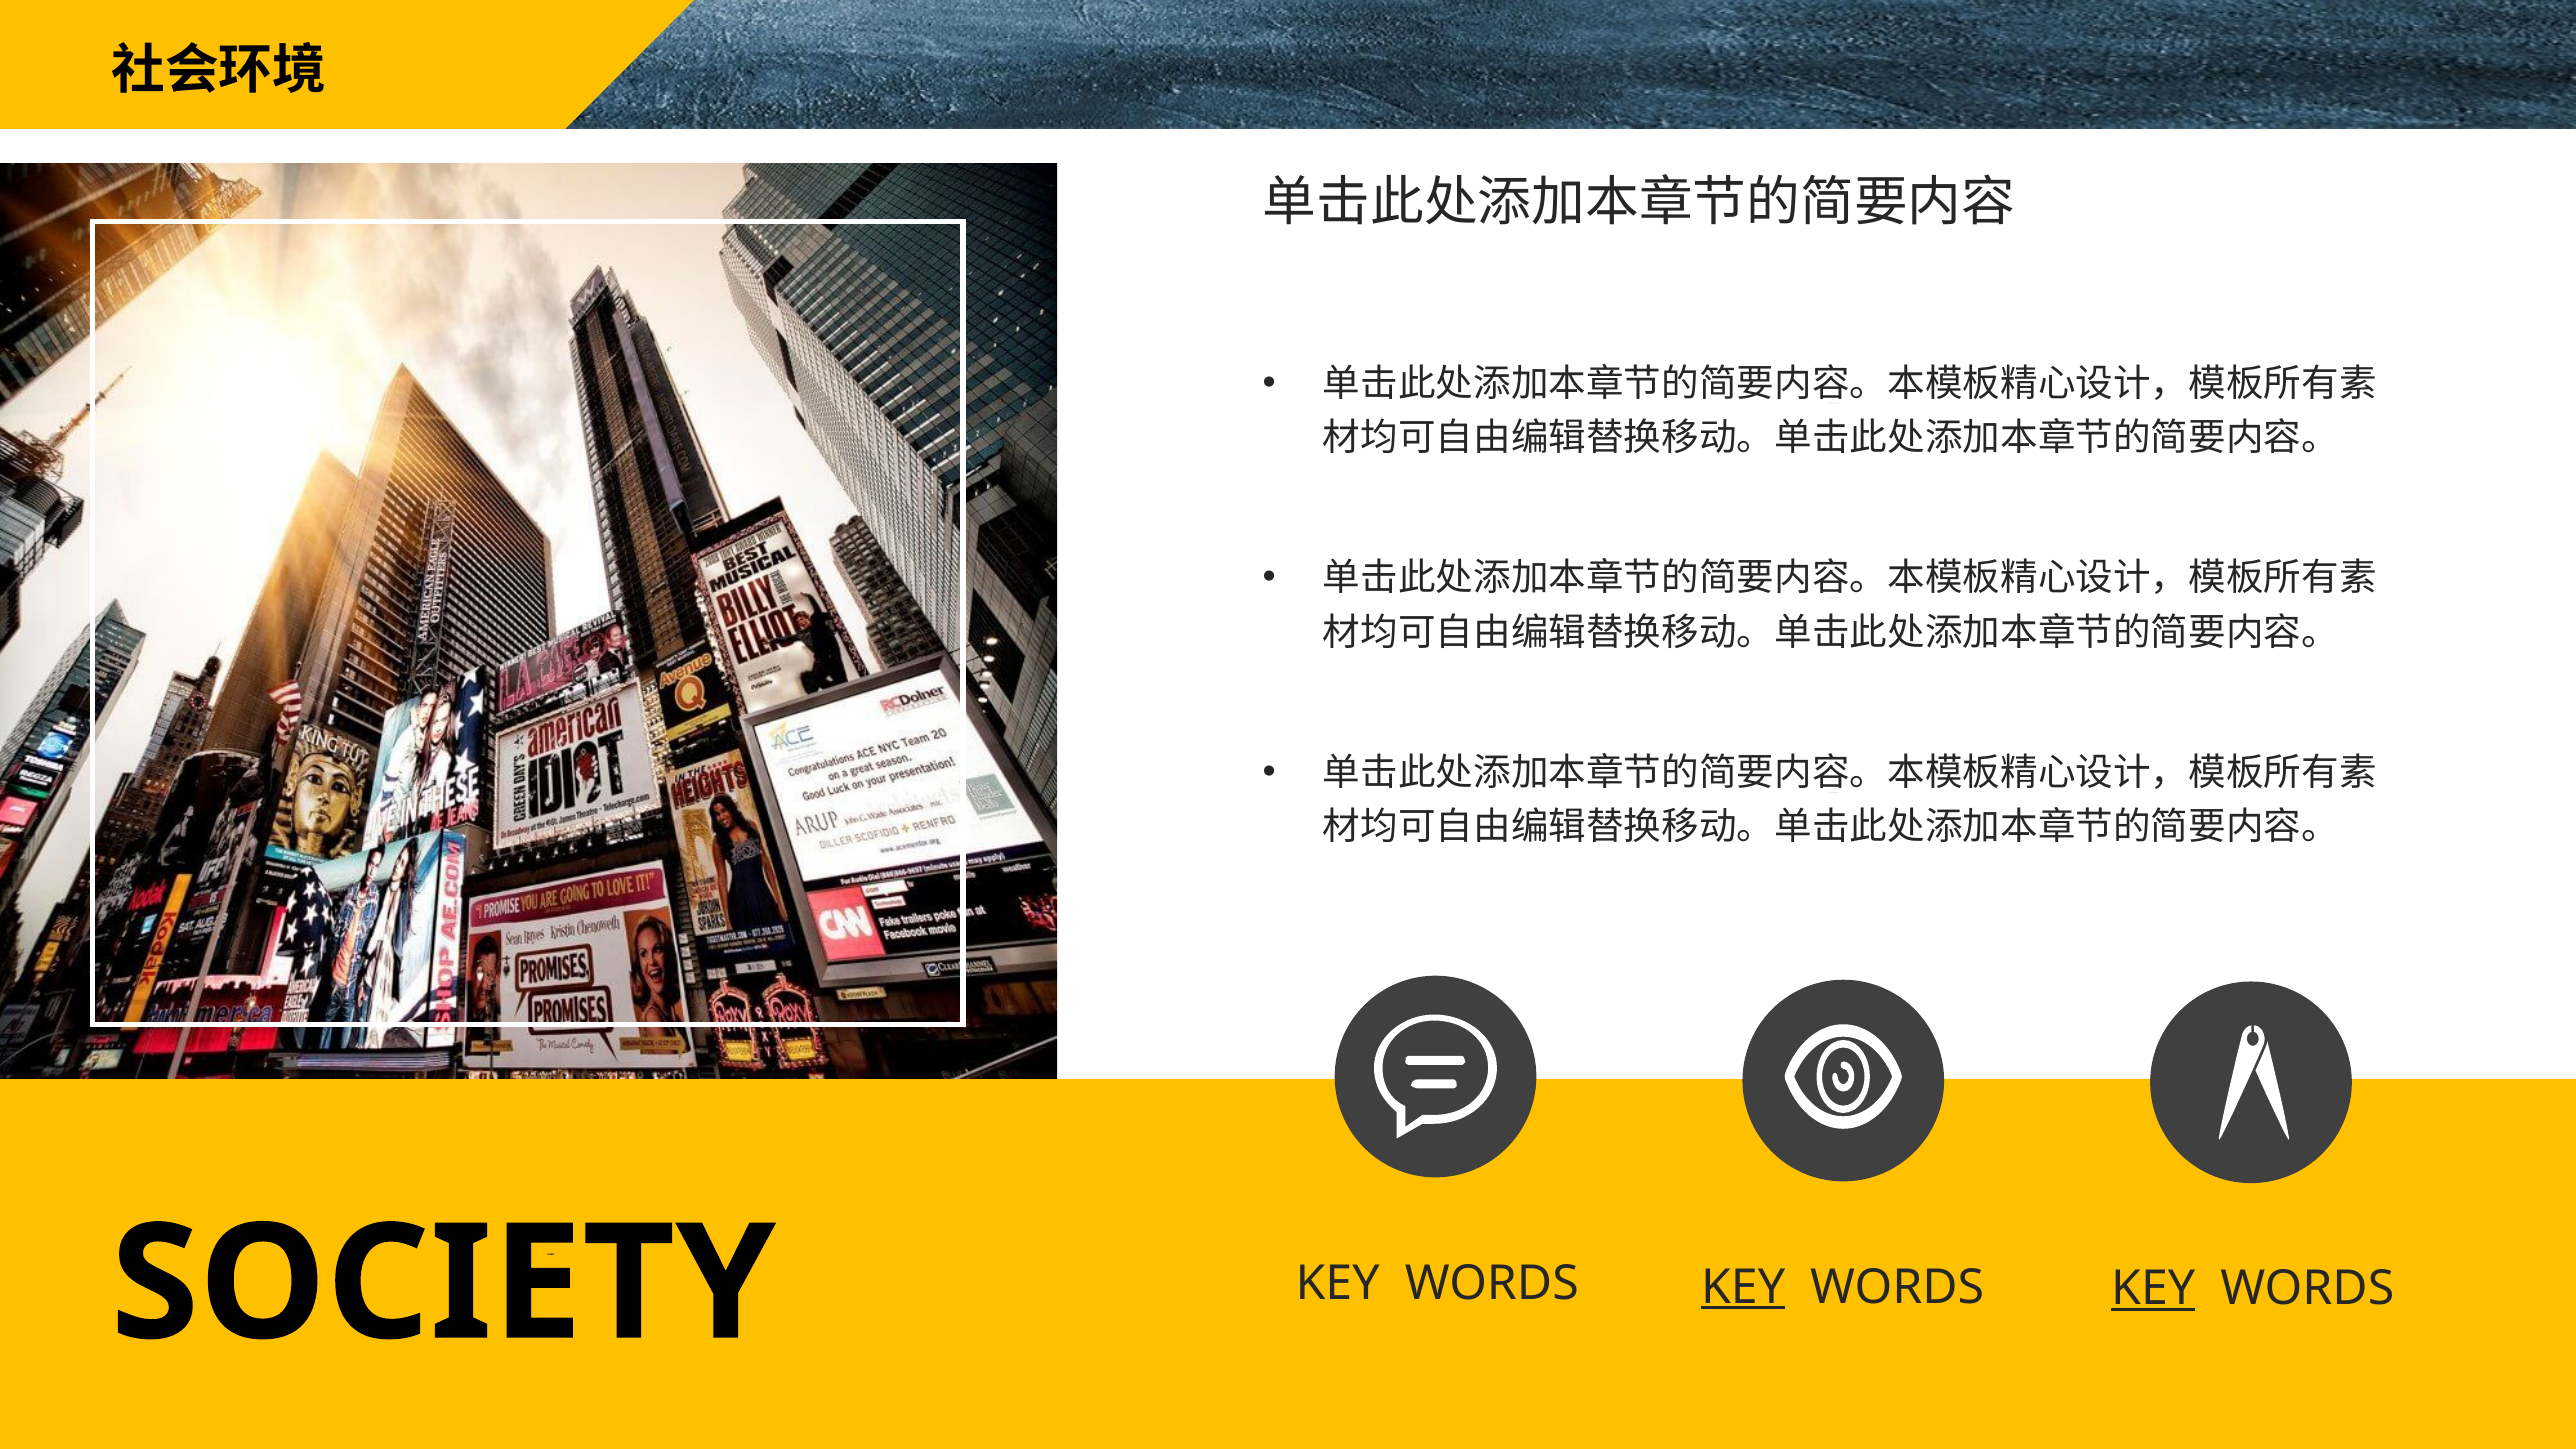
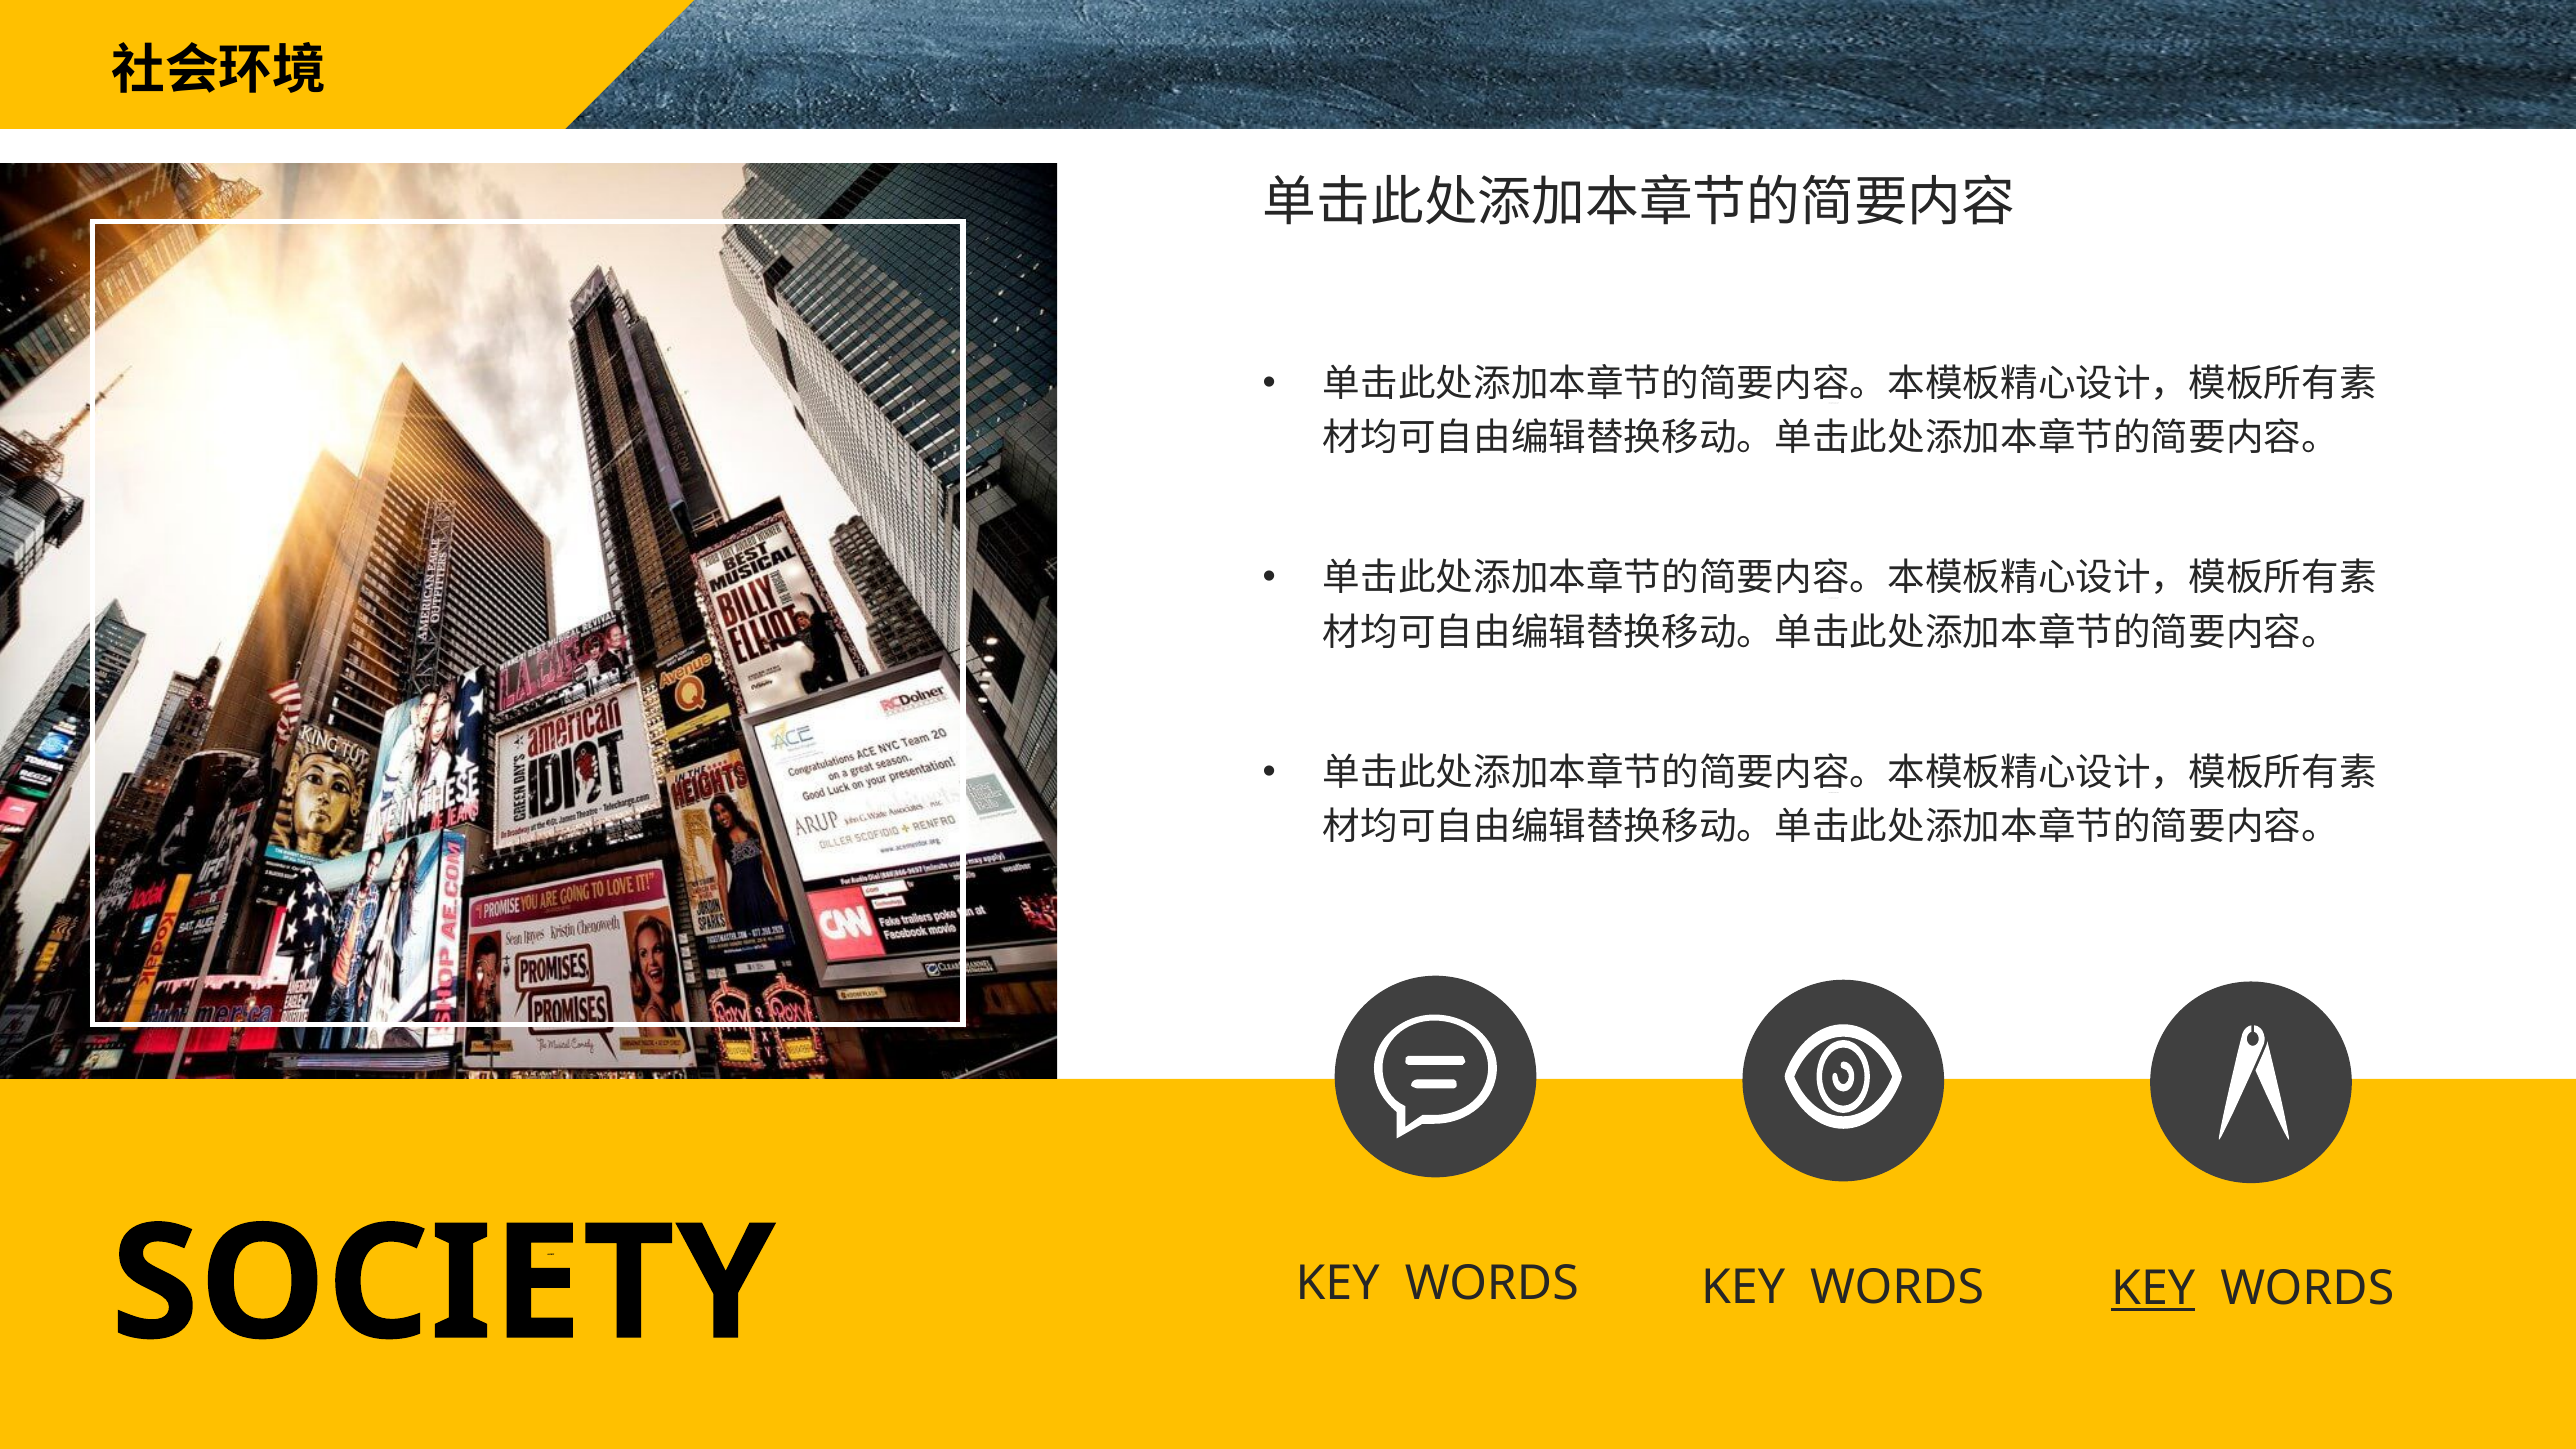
KEY underline: present -> none (1743, 1287)
